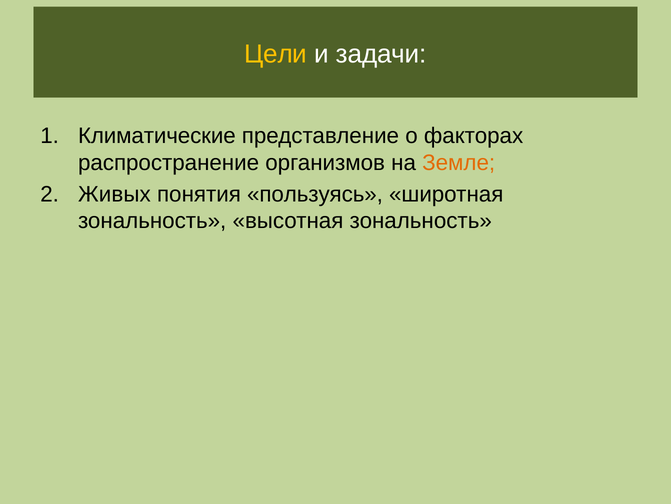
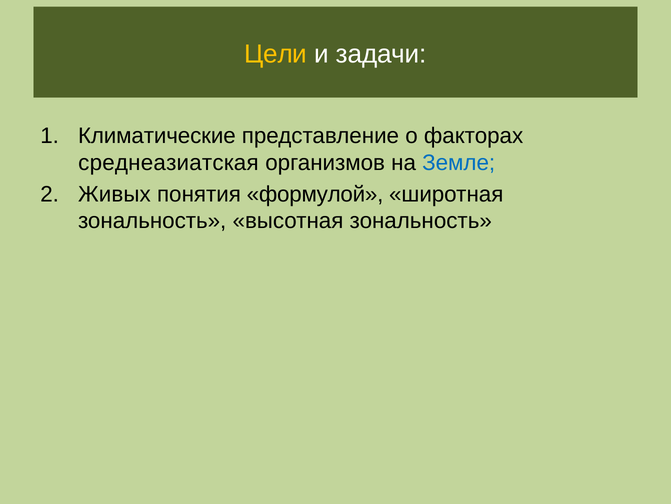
распространение: распространение -> среднеазиатская (168, 163)
Земле colour: orange -> blue (459, 163)
пользуясь: пользуясь -> формулой (315, 194)
